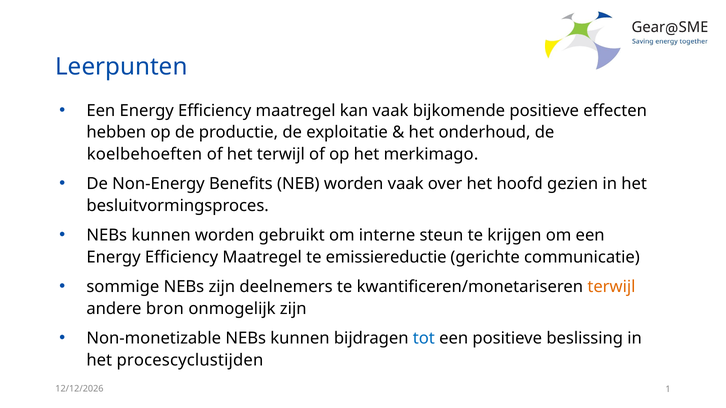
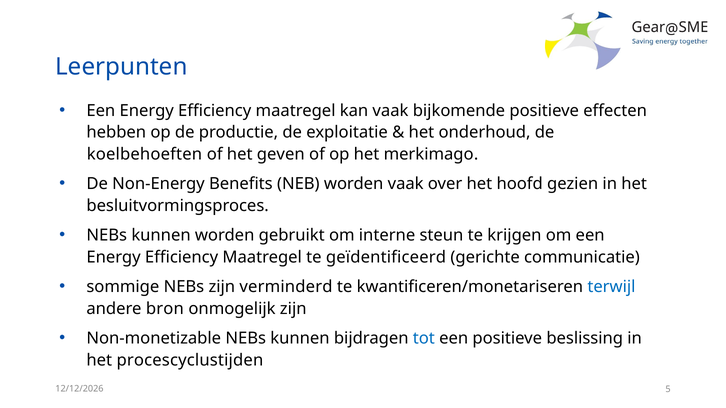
het terwijl: terwijl -> geven (281, 155)
emissiereductie: emissiereductie -> geïdentificeerd (386, 257)
deelnemers: deelnemers -> verminderd (286, 287)
terwijl colour: orange -> blue (611, 287)
1: 1 -> 5 (668, 390)
